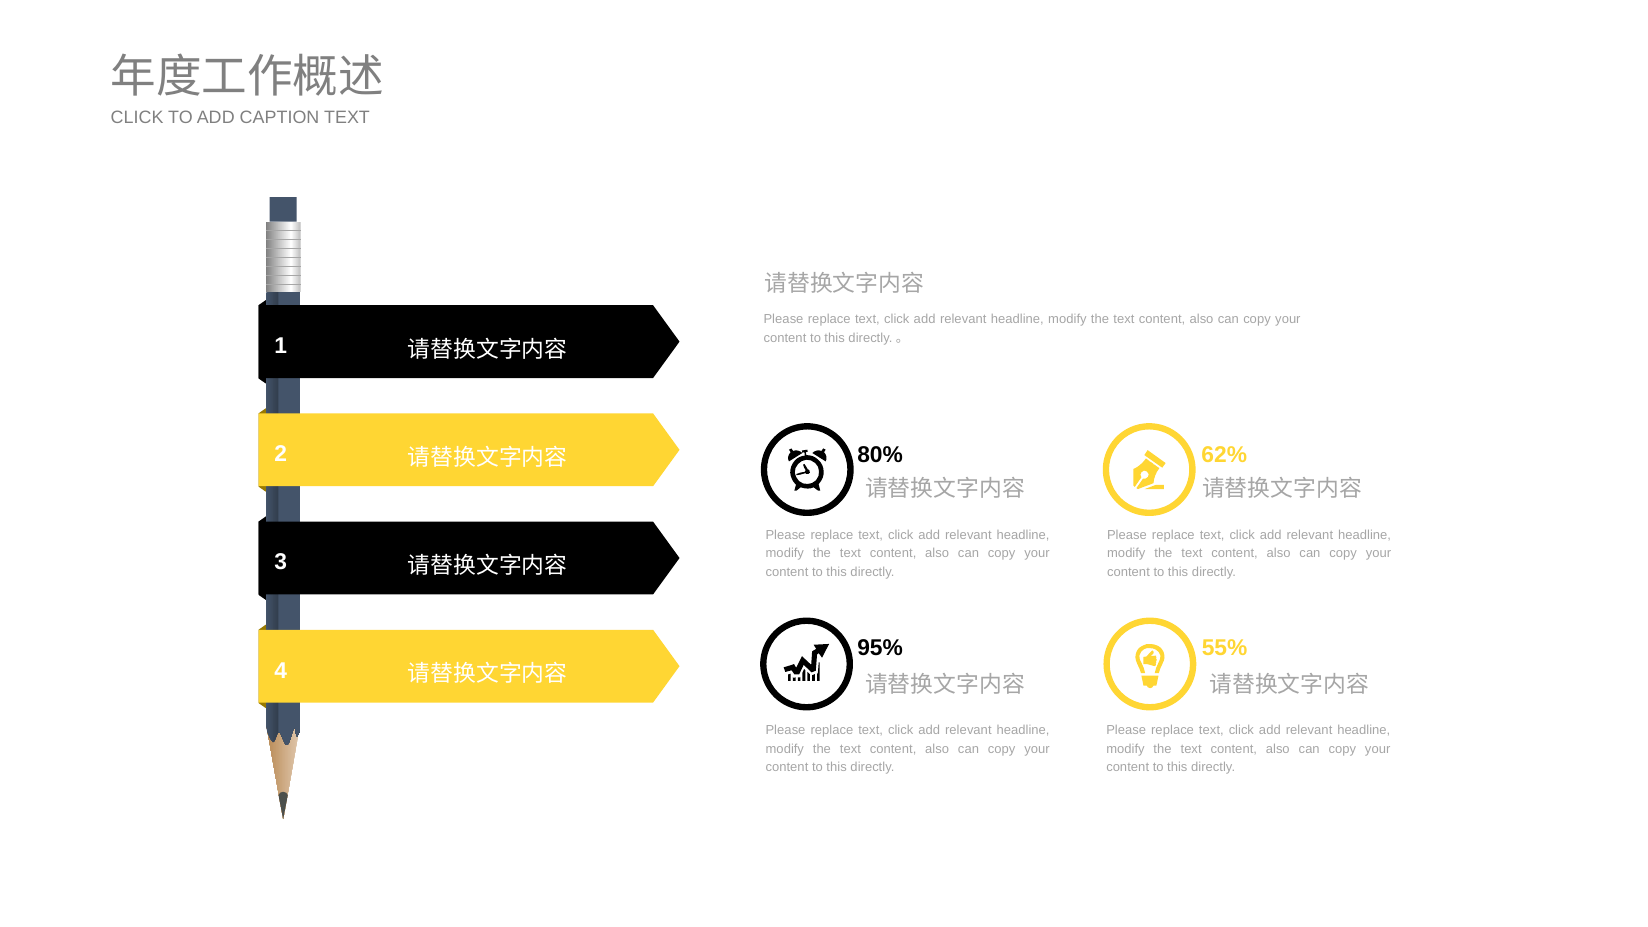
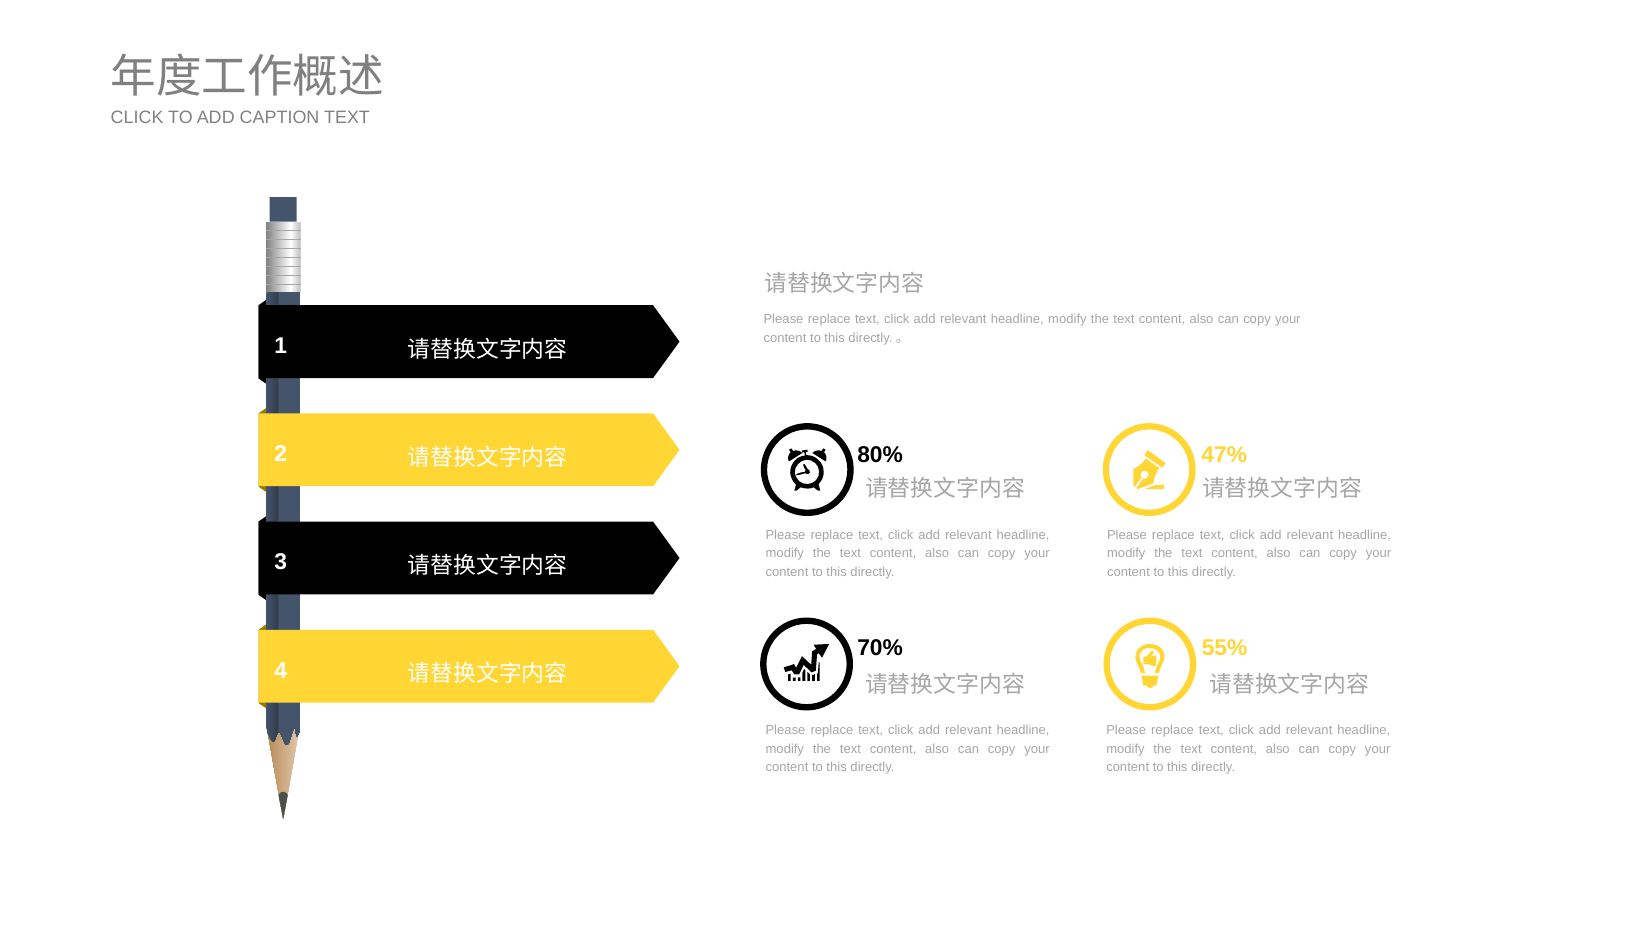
62%: 62% -> 47% (1224, 455)
95%: 95% -> 70% (880, 648)
